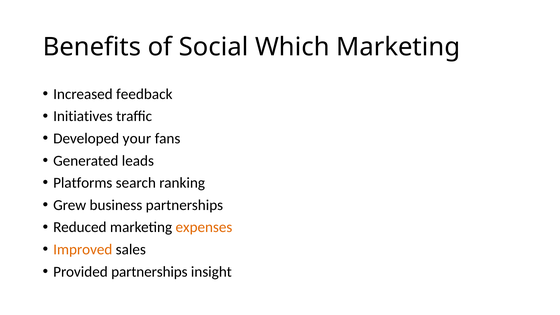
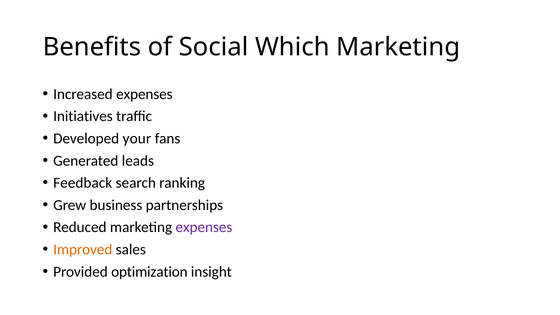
Increased feedback: feedback -> expenses (144, 94)
Platforms: Platforms -> Feedback (83, 183)
expenses colour: orange -> purple (204, 227)
Provided partnerships: partnerships -> optimization (149, 272)
